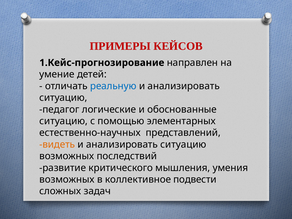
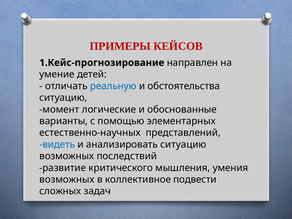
анализировать: анализировать -> обстоятельства (184, 86)
педагог: педагог -> момент (59, 109)
ситуацию: ситуацию -> варианты (64, 121)
видеть colour: orange -> blue (57, 144)
